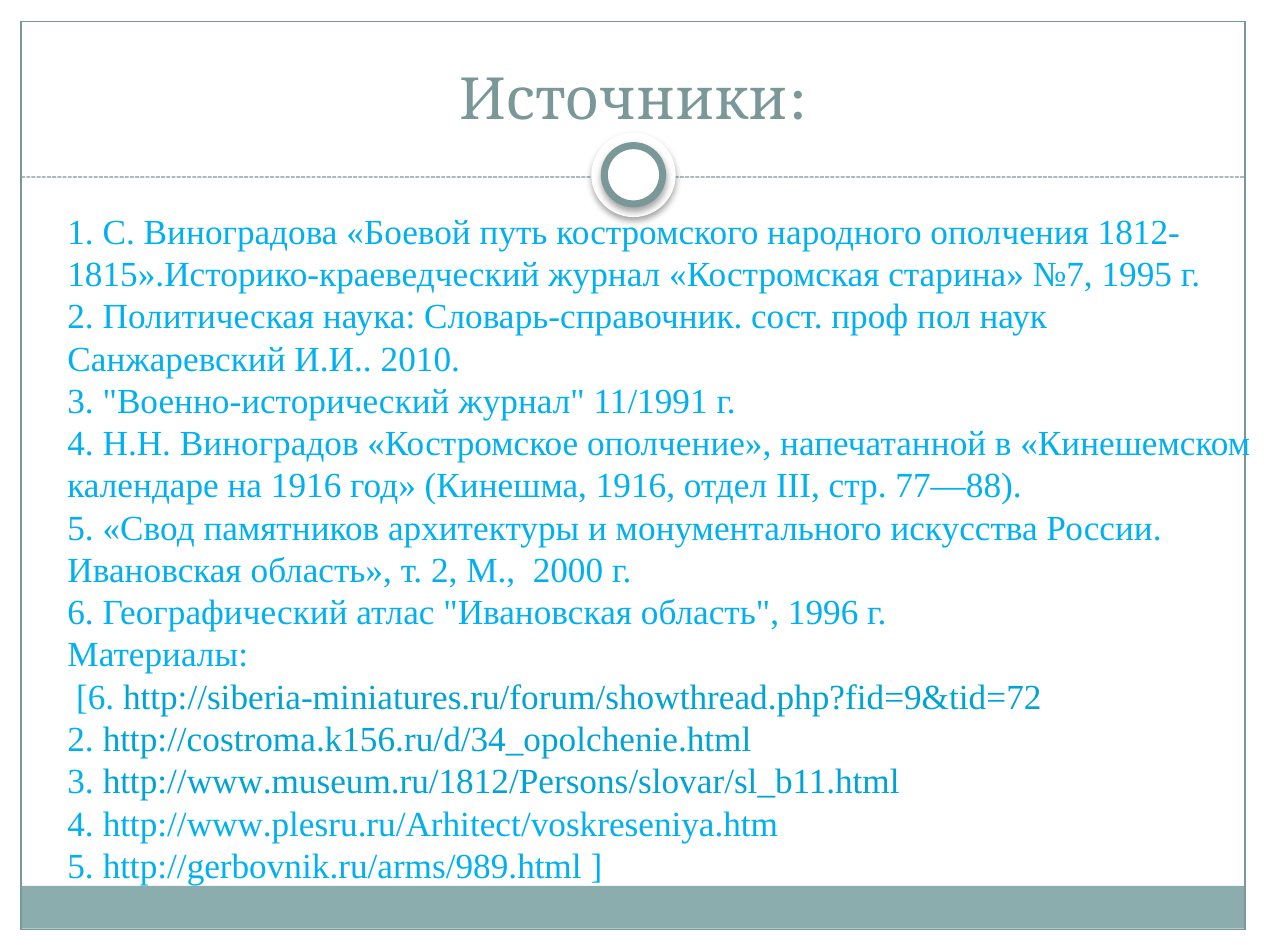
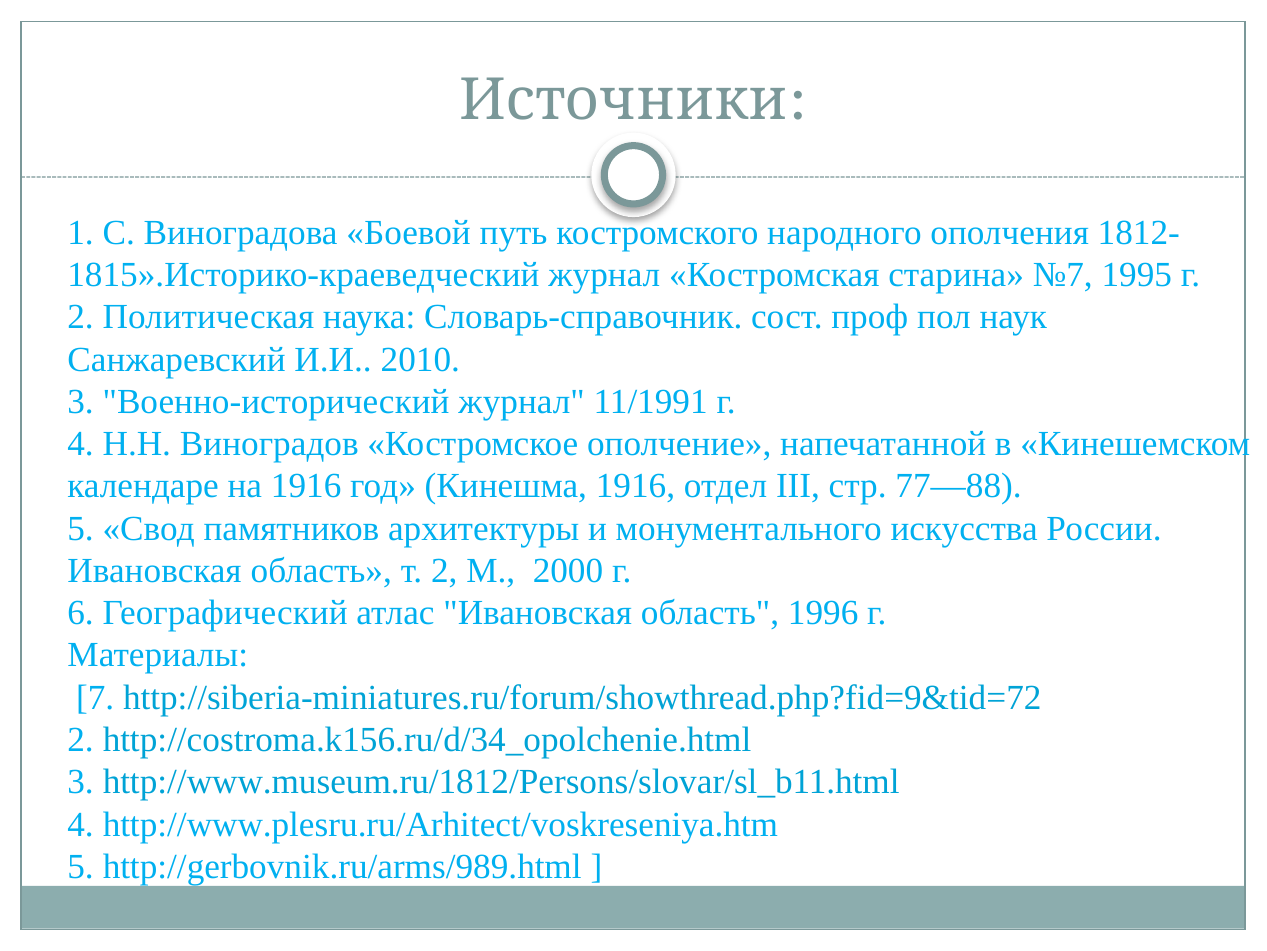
6: 6 -> 7 (95, 697)
